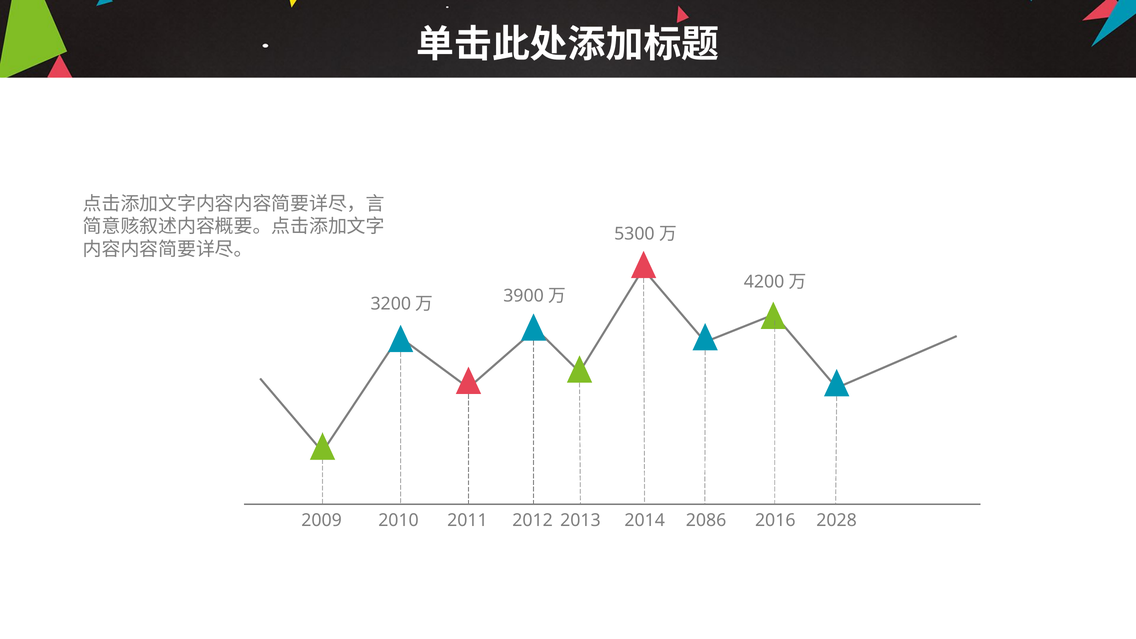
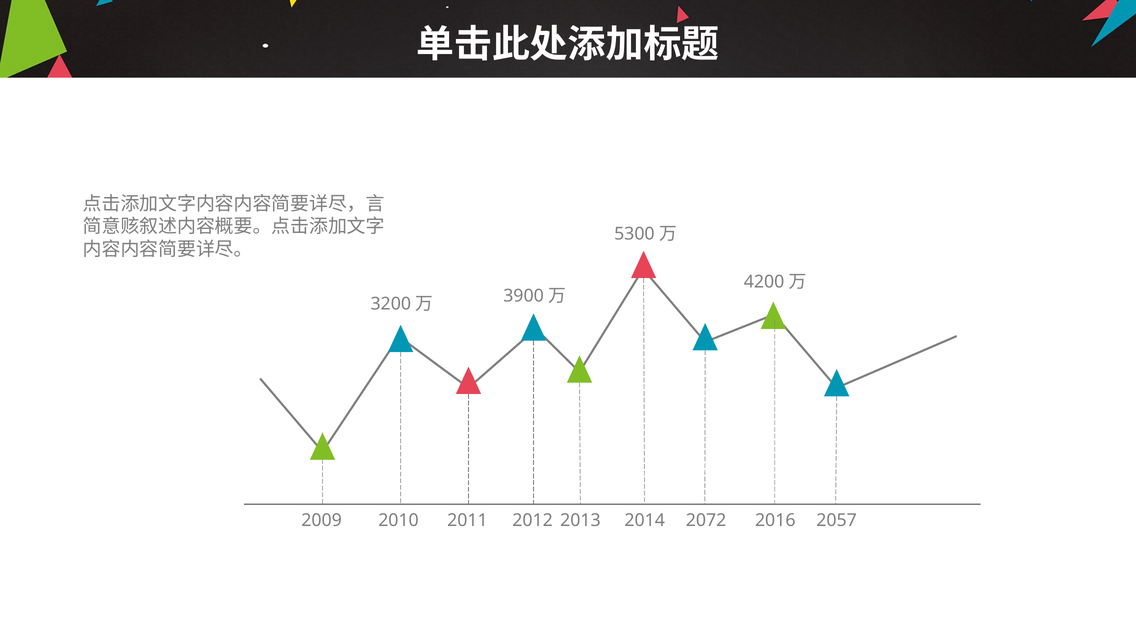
2086: 2086 -> 2072 (706, 521)
2028: 2028 -> 2057 (837, 521)
